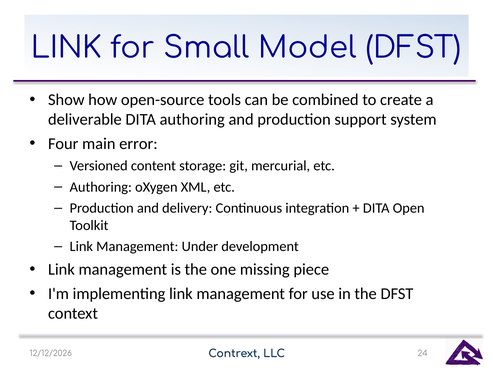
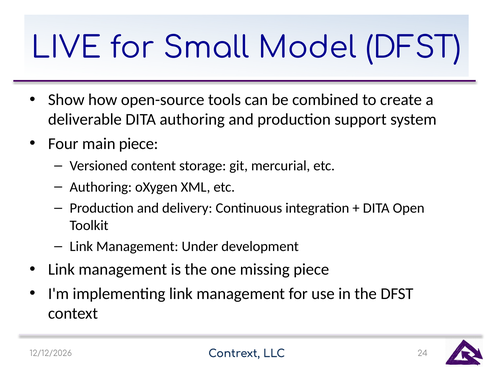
LINK: LINK -> LIVE (66, 48)
main error: error -> piece (139, 144)
